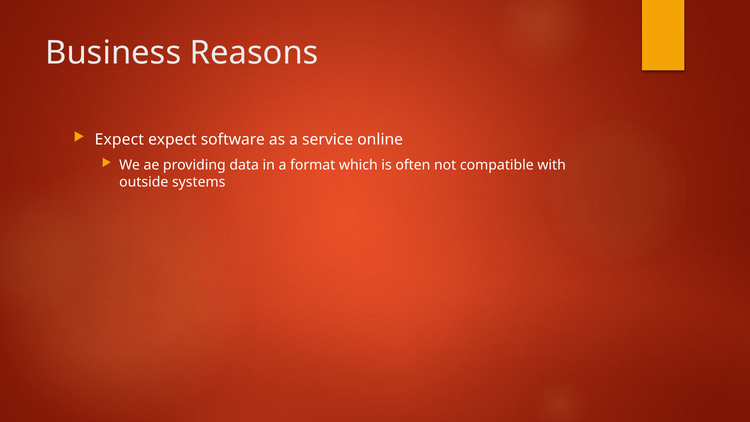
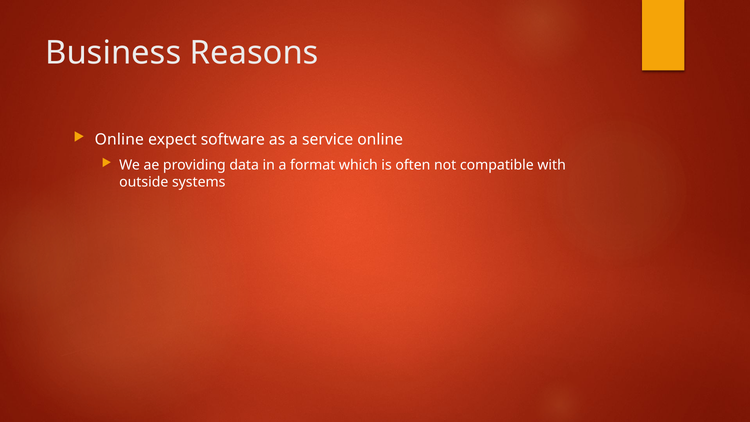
Expect: Expect -> Online (119, 140)
